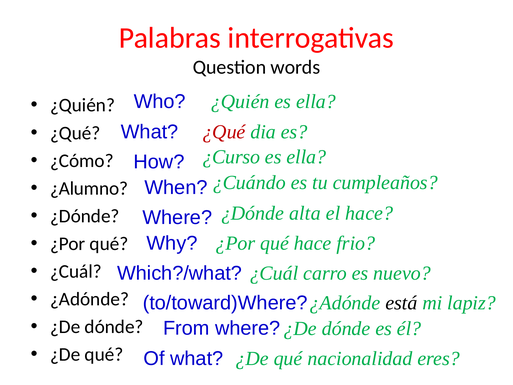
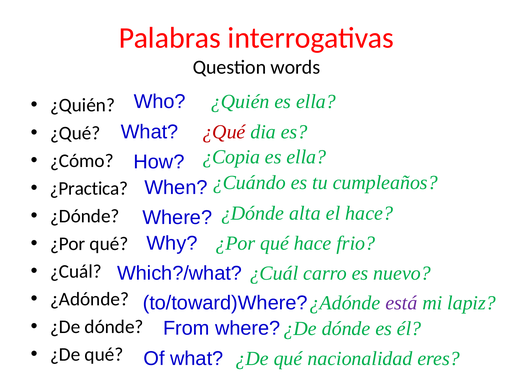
¿Curso: ¿Curso -> ¿Copia (231, 157)
¿Alumno: ¿Alumno -> ¿Practica (89, 188)
está colour: black -> purple (401, 303)
